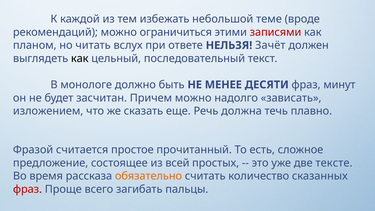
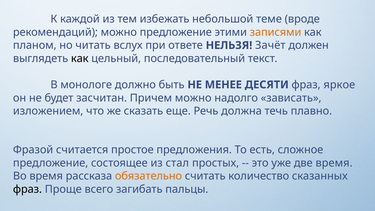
можно ограничиться: ограничиться -> предложение (176, 32)
записями colour: red -> orange (276, 32)
минут: минут -> яркое (339, 85)
прочитанный: прочитанный -> предложения (194, 150)
всей: всей -> стал (177, 163)
две тексте: тексте -> время (334, 163)
фраз colour: red -> black (27, 189)
